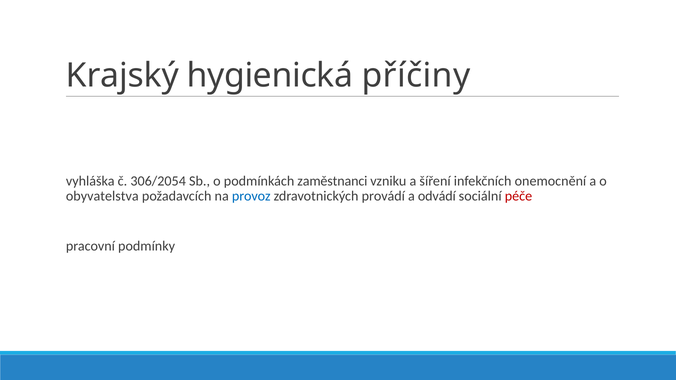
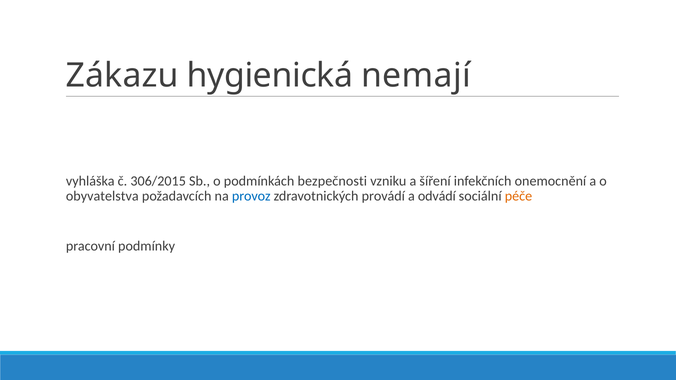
Krajský: Krajský -> Zákazu (122, 76)
příčiny: příčiny -> nemají (416, 76)
306/2054: 306/2054 -> 306/2015 (158, 181)
zaměstnanci: zaměstnanci -> bezpečnosti (332, 181)
péče colour: red -> orange (518, 196)
